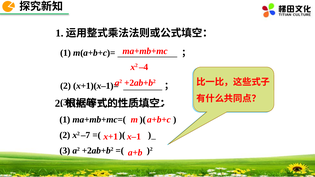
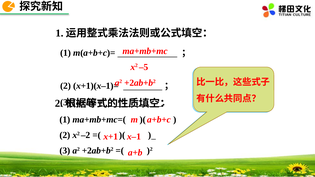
–4: –4 -> –5 (144, 67)
–7: –7 -> –2 (86, 135)
